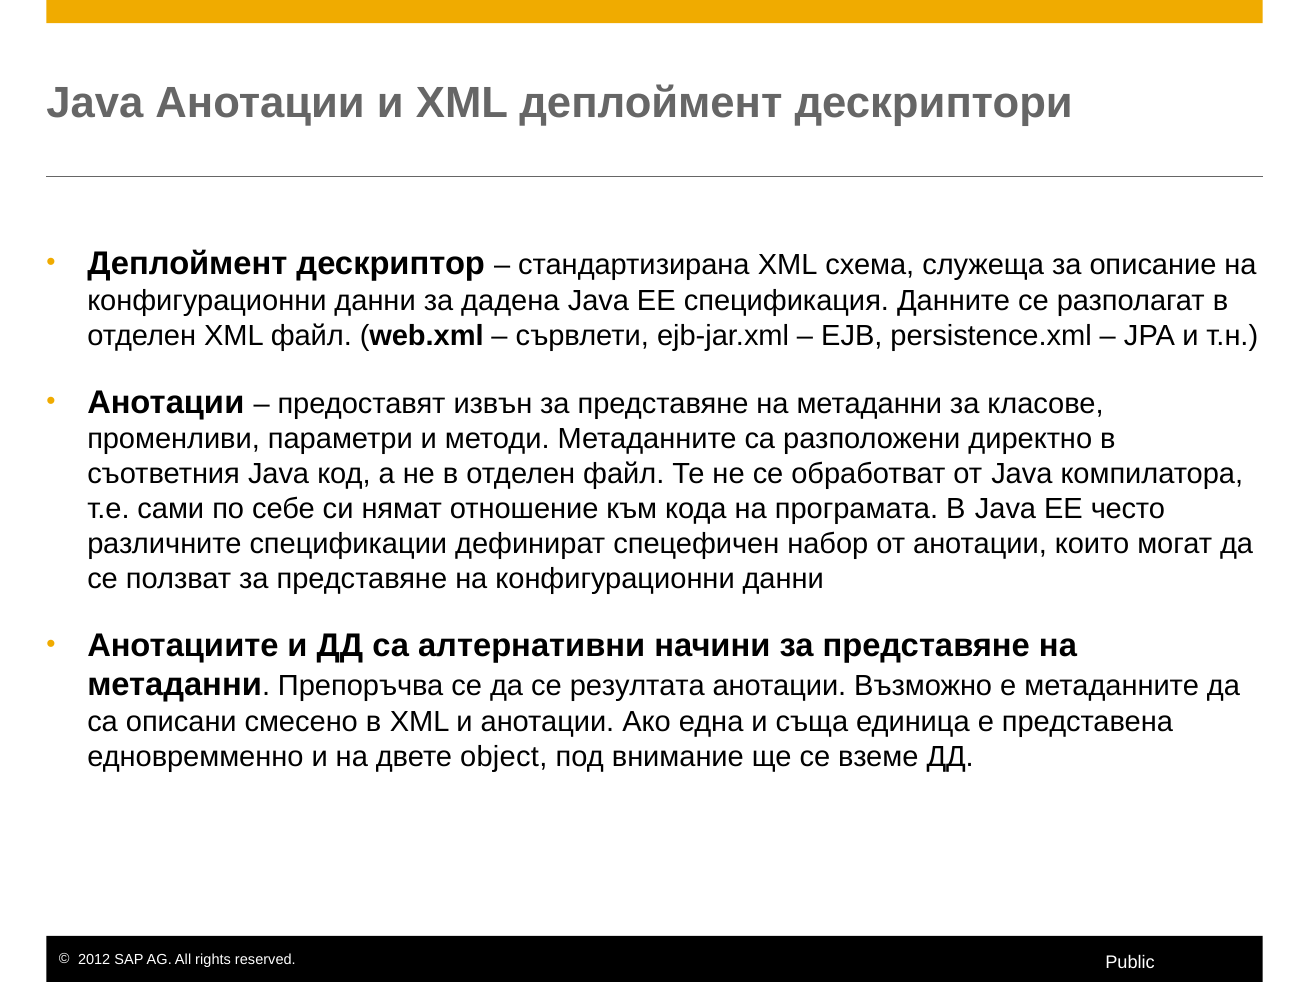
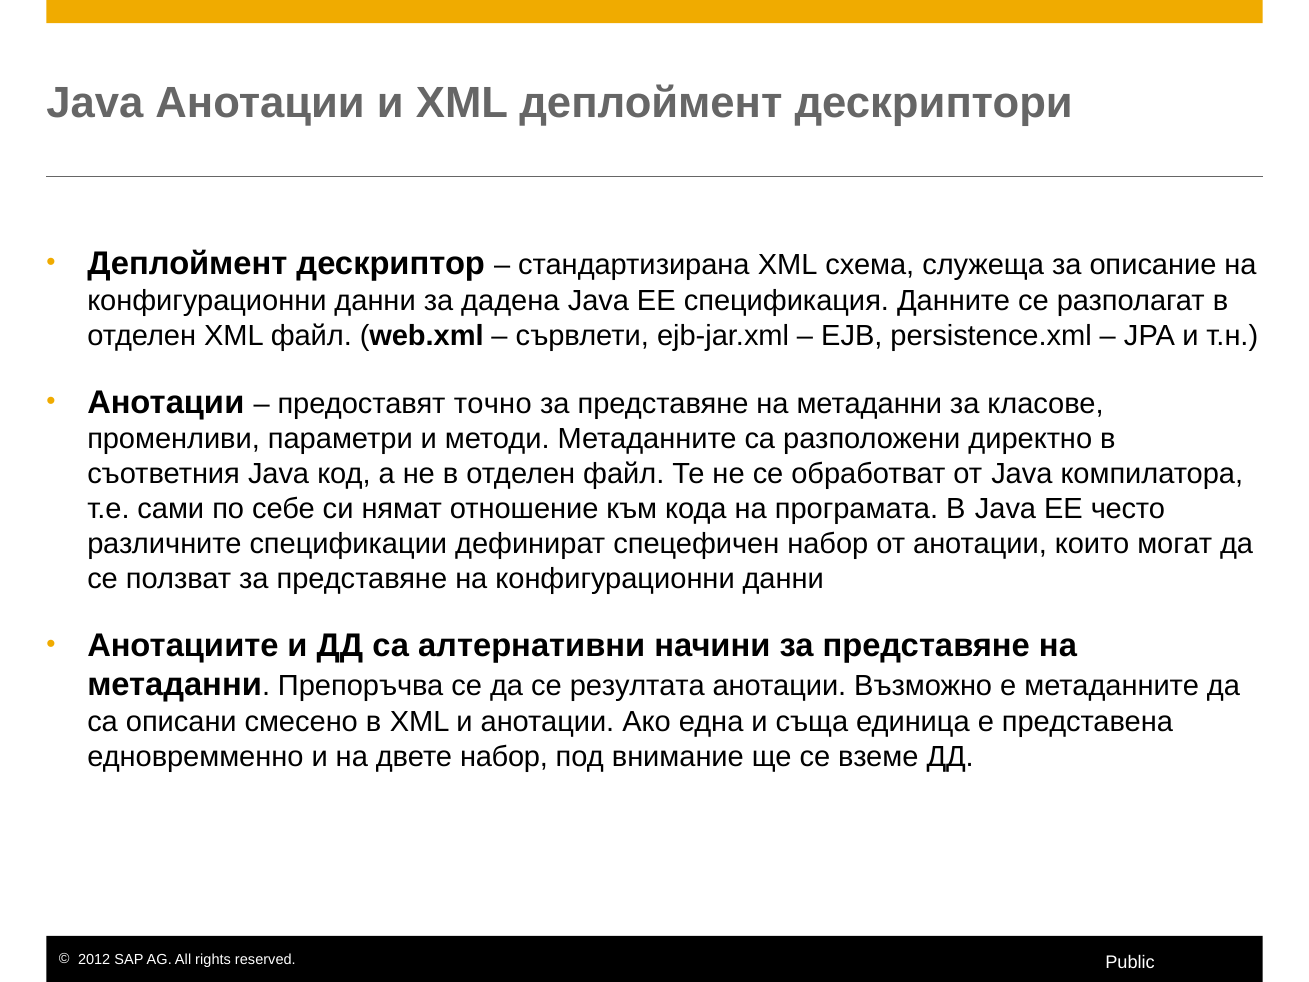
извън: извън -> точно (493, 404)
двете object: object -> набор (504, 757)
